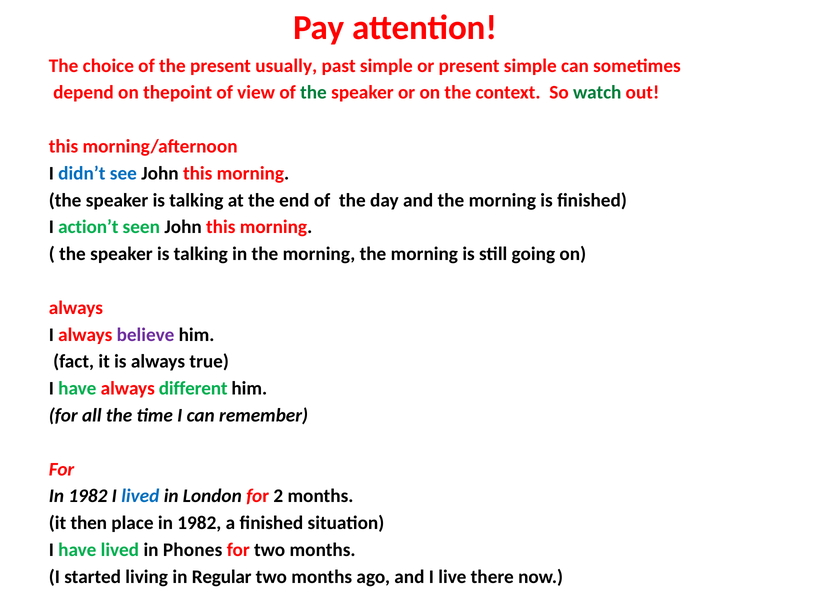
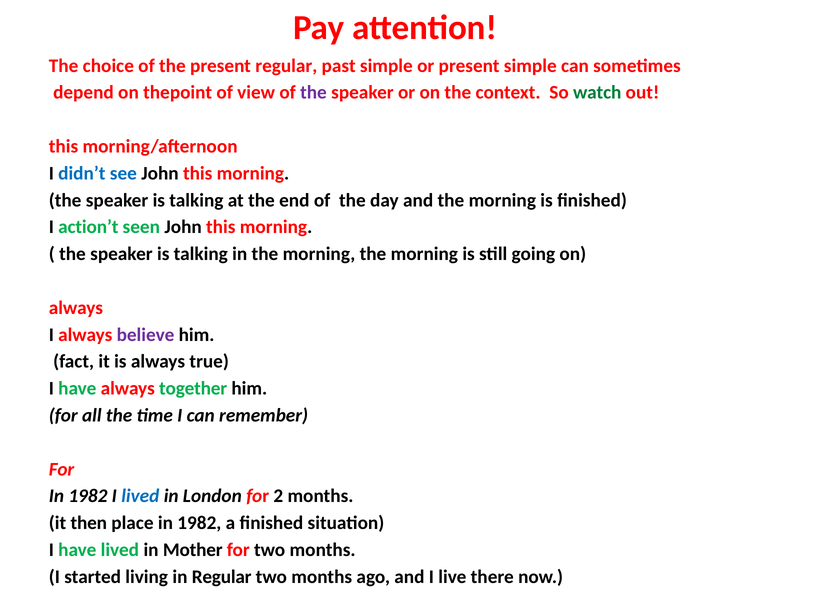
present usually: usually -> regular (286, 66)
the colour: green -> purple (313, 93)
different: different -> together (193, 389)
Phones: Phones -> Mother (193, 550)
